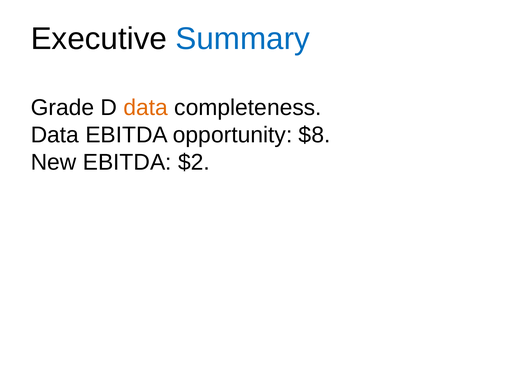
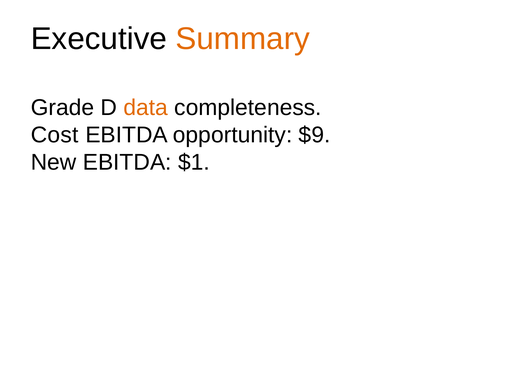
Summary colour: blue -> orange (243, 39)
Data: Data -> Cost (55, 135)
$8: $8 -> $9 (315, 135)
$2: $2 -> $1 (194, 163)
